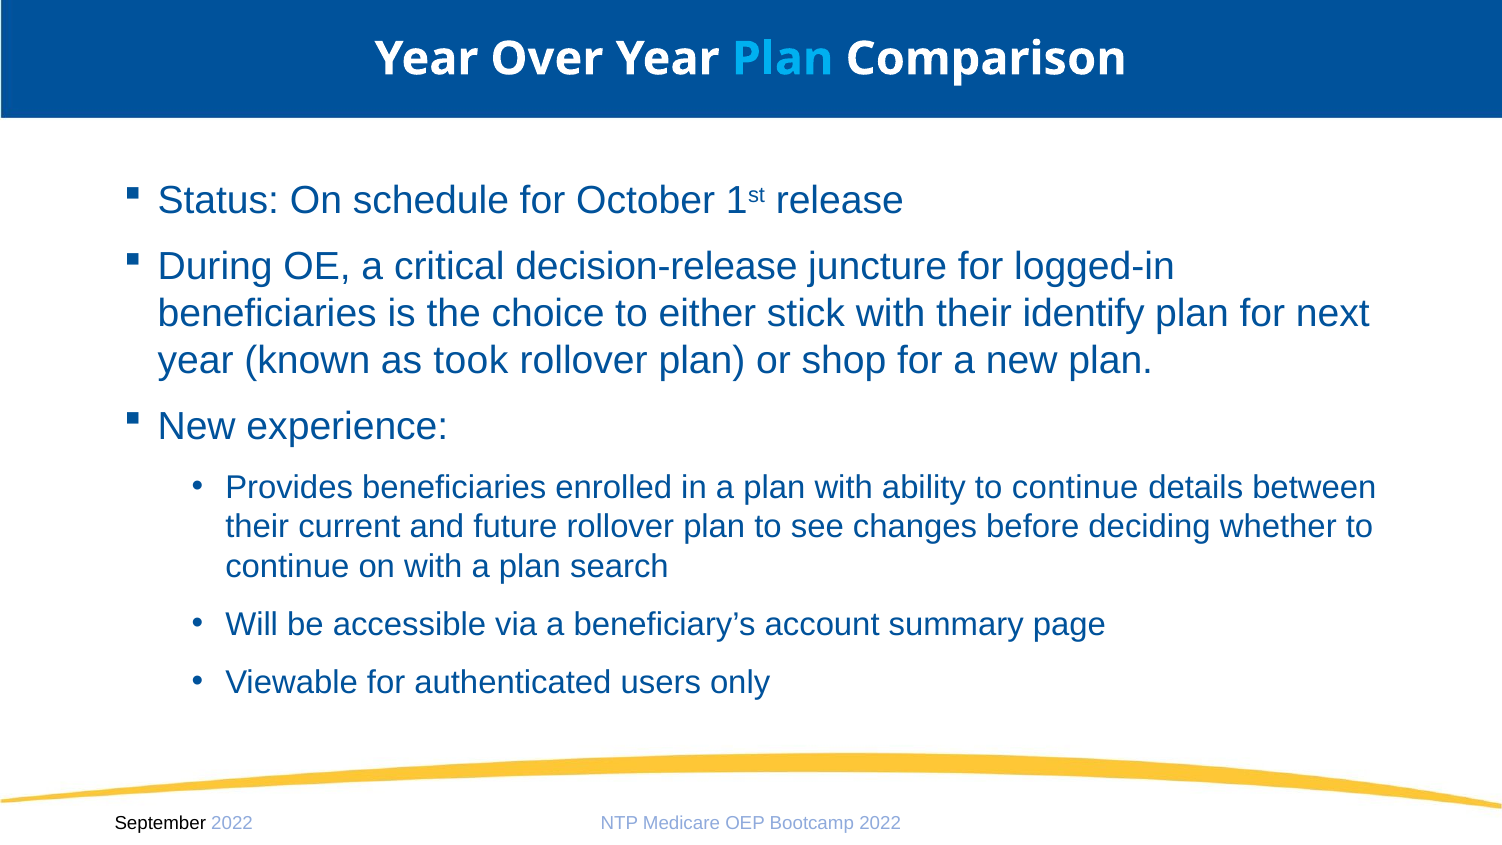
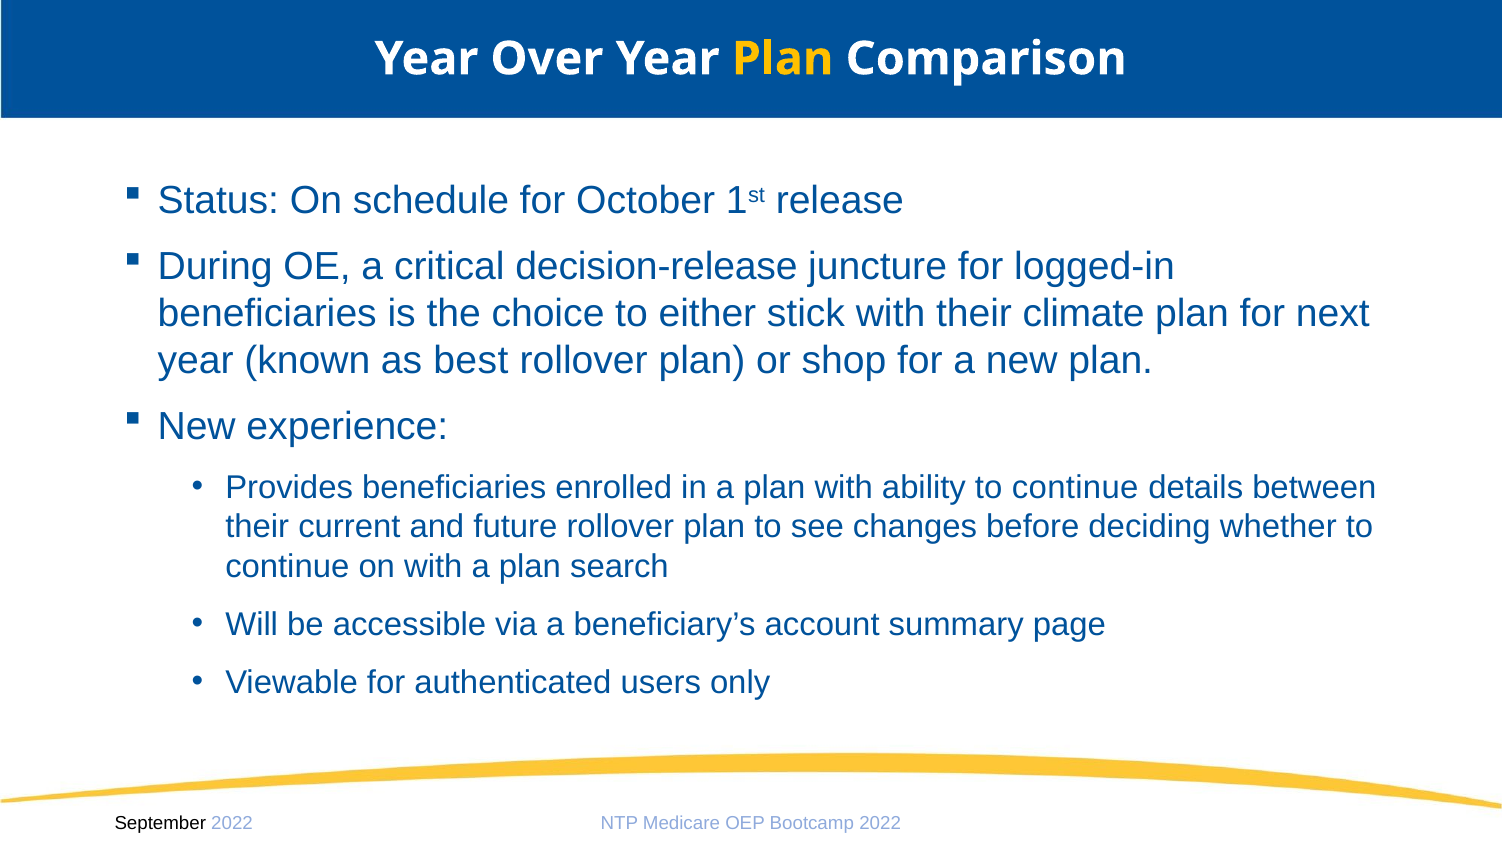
Plan colour: light blue -> yellow (783, 59)
identify: identify -> climate (1084, 313)
took: took -> best (471, 360)
